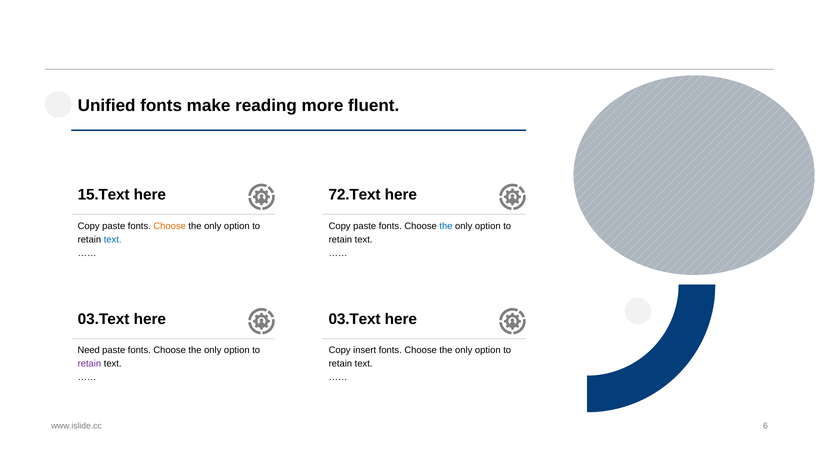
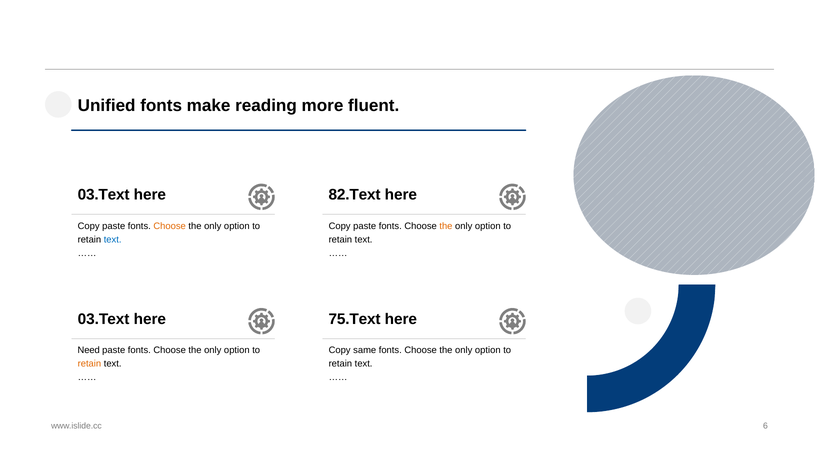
15.Text: 15.Text -> 03.Text (104, 195)
72.Text: 72.Text -> 82.Text (355, 195)
the colour: blue -> orange (446, 226)
03.Text: 03.Text -> 75.Text (355, 320)
insert: insert -> same (365, 351)
retain colour: purple -> orange (89, 364)
